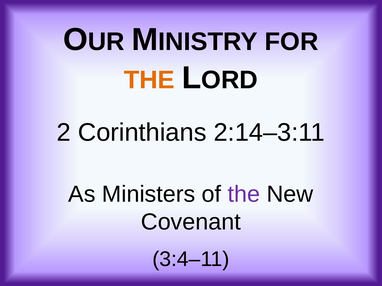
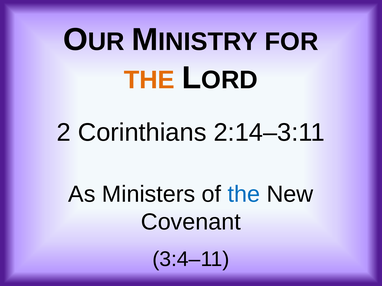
the colour: purple -> blue (244, 194)
